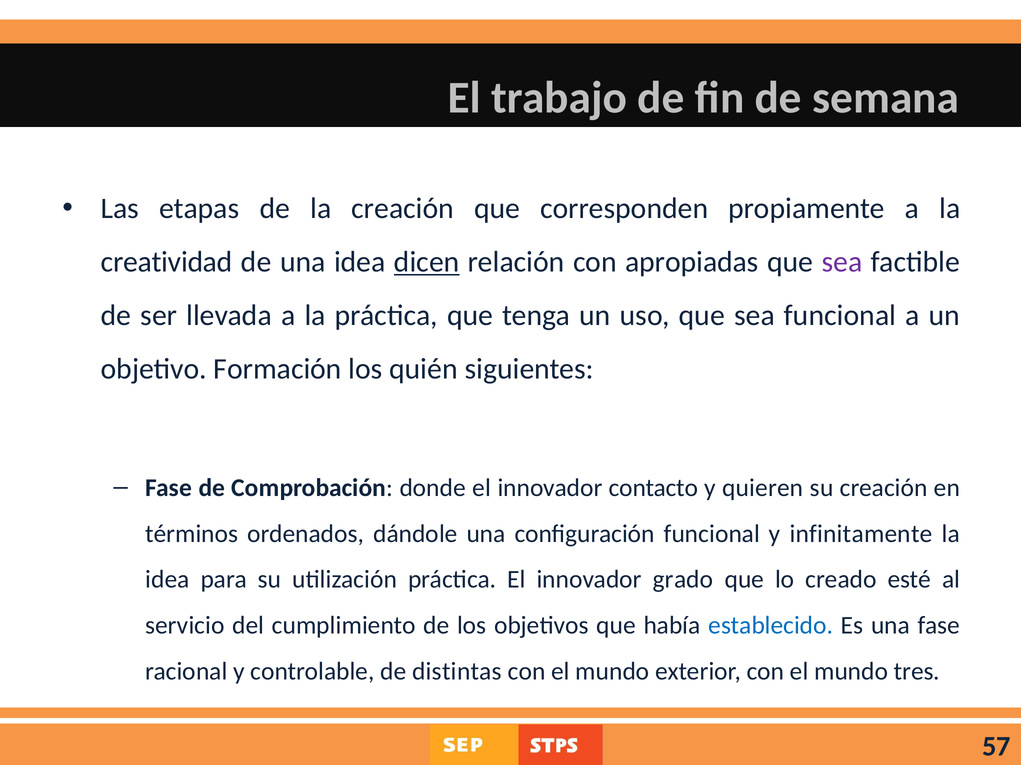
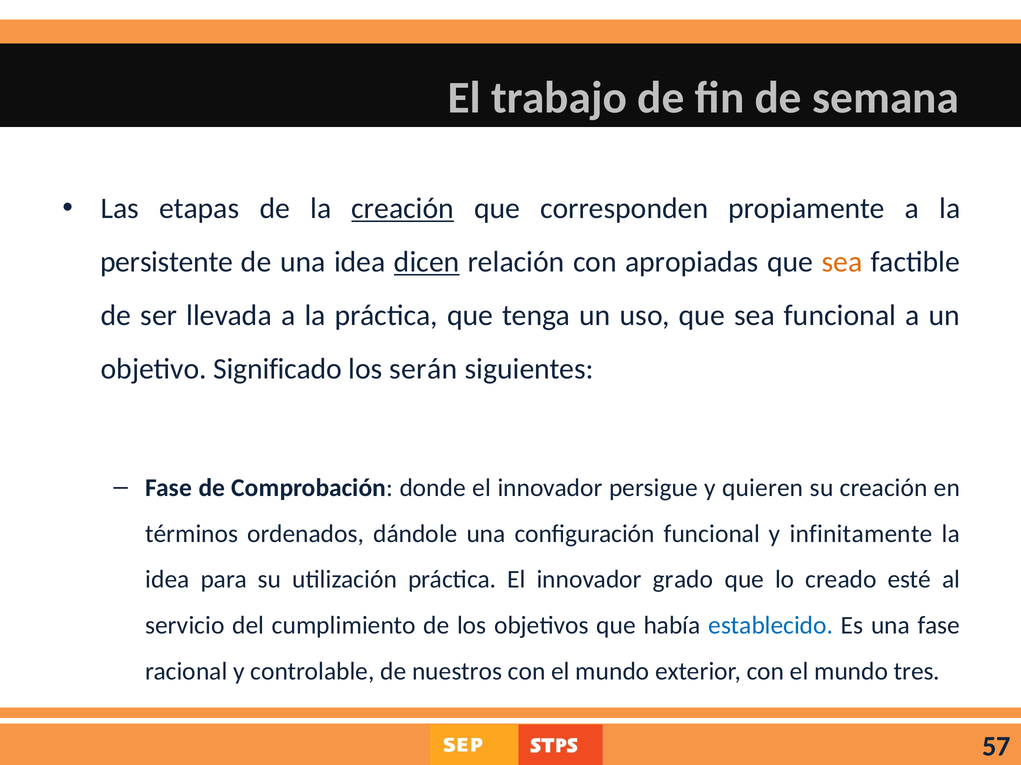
creación underline: none -> present (403, 209)
creatividad: creatividad -> persistente (167, 262)
sea colour: purple -> orange (842, 262)
Formación: Formación -> Significado (278, 369)
quién: quién -> serán (423, 369)
contacto: contacto -> persigue (653, 488)
distintas: distintas -> nuestros (457, 672)
